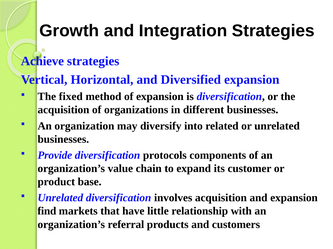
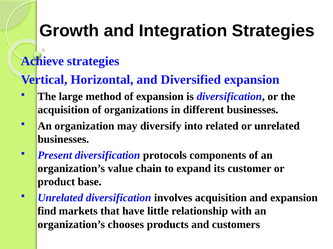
fixed: fixed -> large (71, 97)
Provide: Provide -> Present (55, 156)
referral: referral -> chooses (126, 225)
